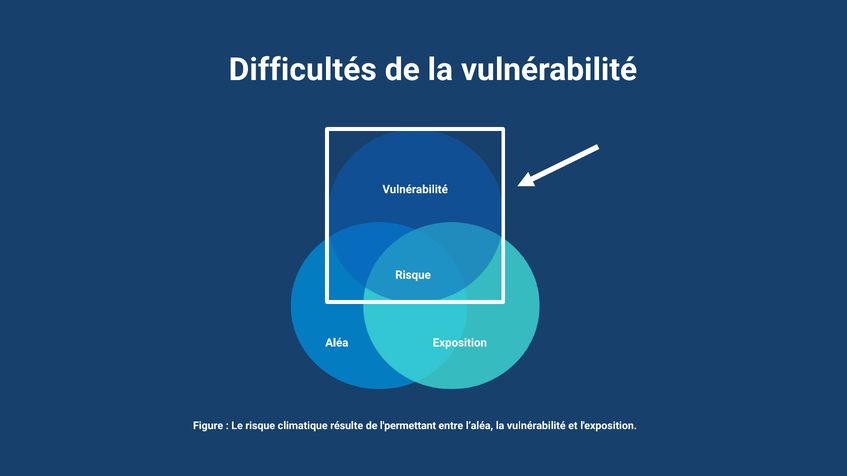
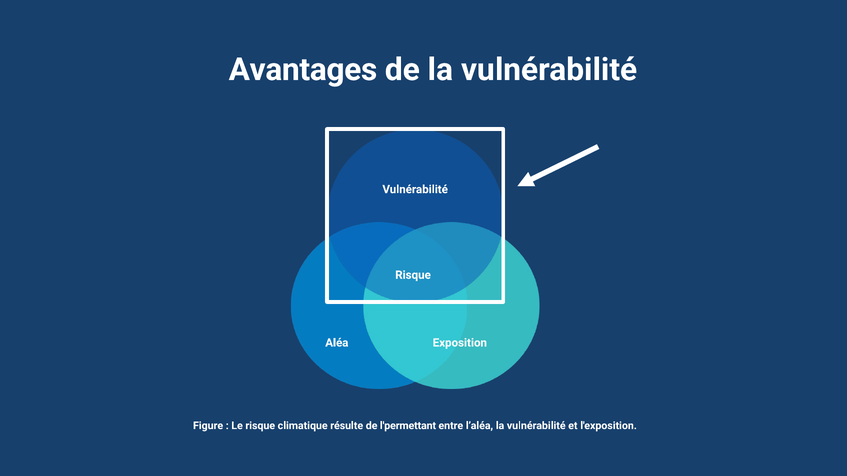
Difficultés: Difficultés -> Avantages (303, 70)
